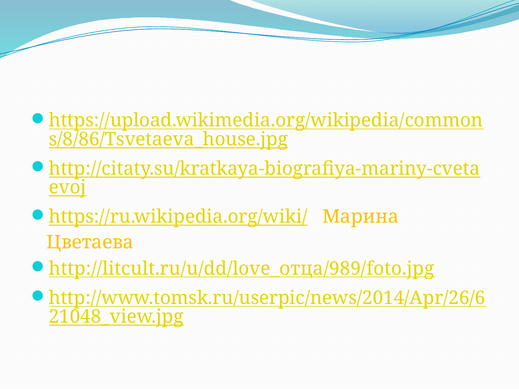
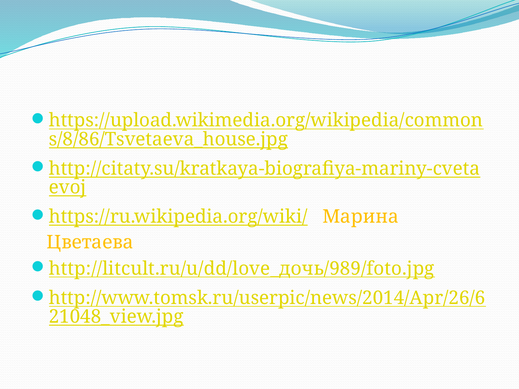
http://litcult.ru/u/dd/love_отца/989/foto.jpg: http://litcult.ru/u/dd/love_отца/989/foto.jpg -> http://litcult.ru/u/dd/love_дочь/989/foto.jpg (242, 269)
